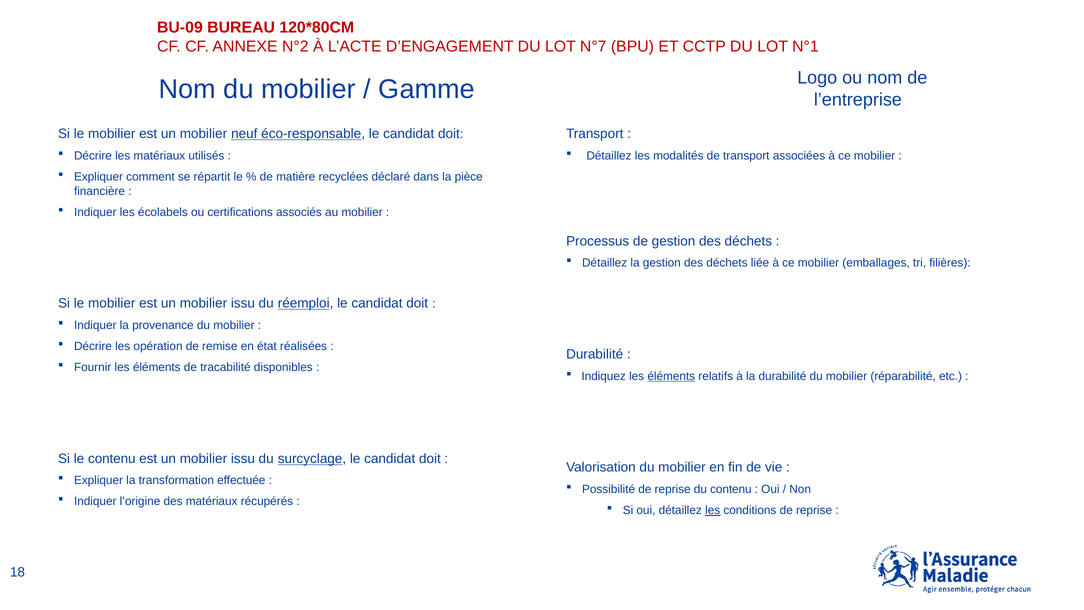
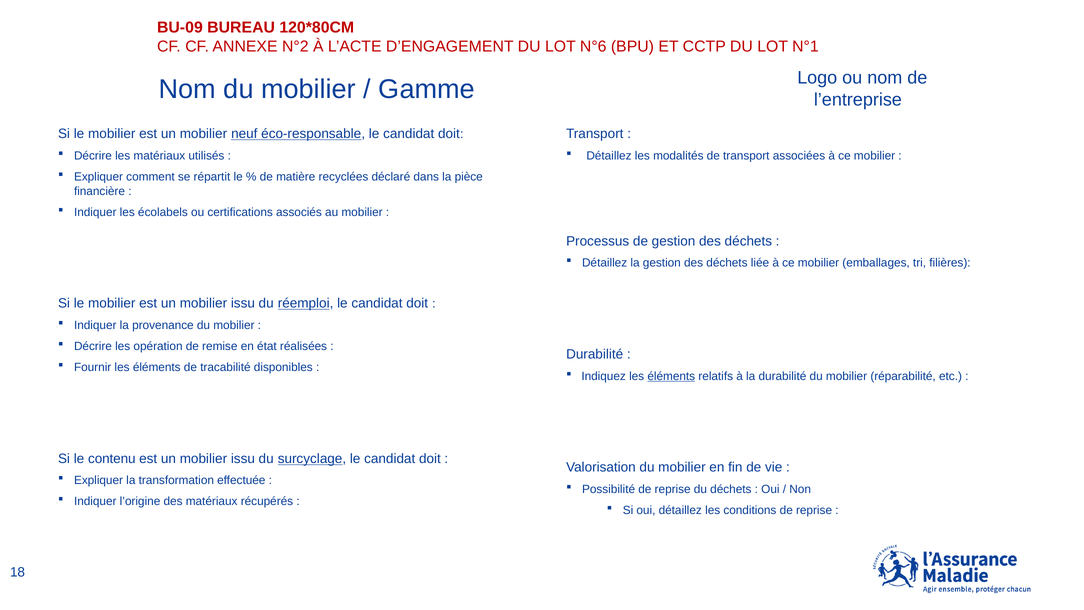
N°7: N°7 -> N°6 (593, 47)
du contenu: contenu -> déchets (731, 489)
les underline: present -> none (713, 510)
